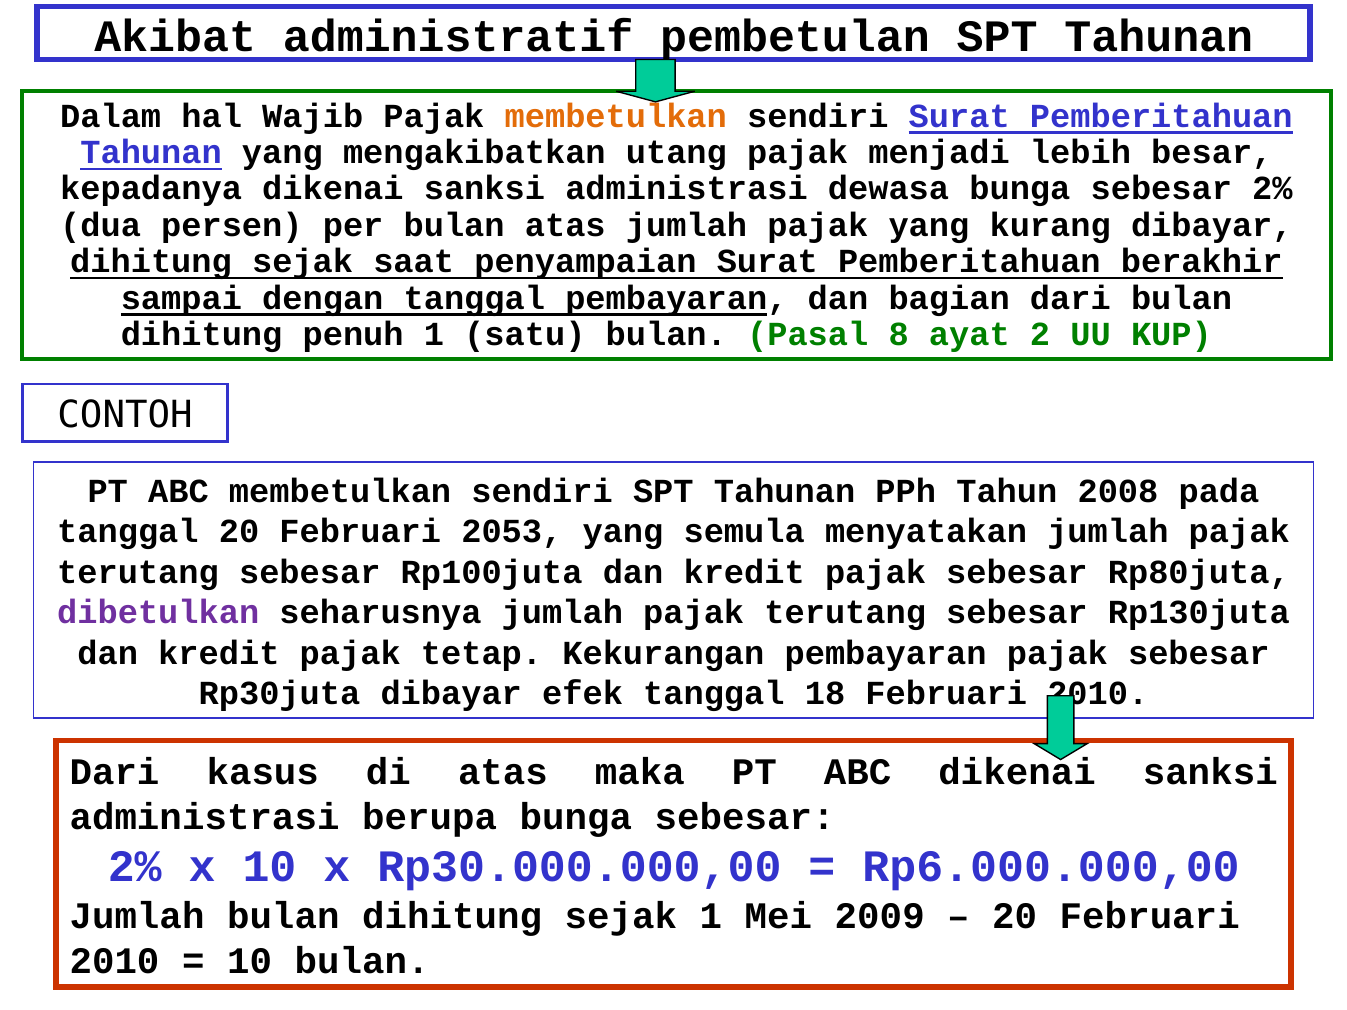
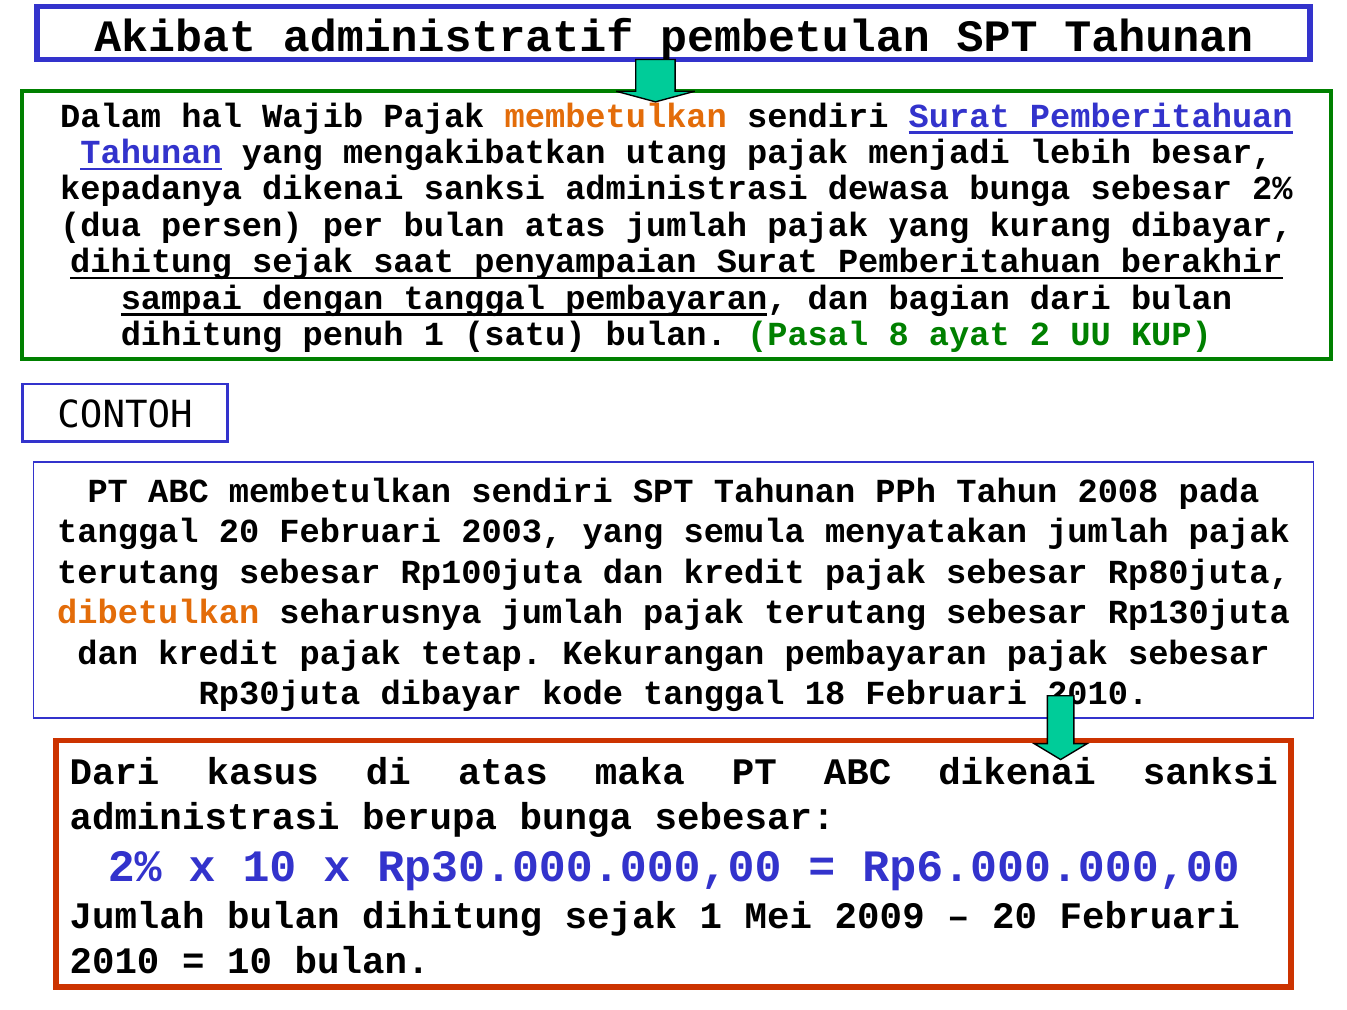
2053: 2053 -> 2003 (512, 532)
dibetulkan colour: purple -> orange (158, 613)
efek: efek -> kode (583, 694)
